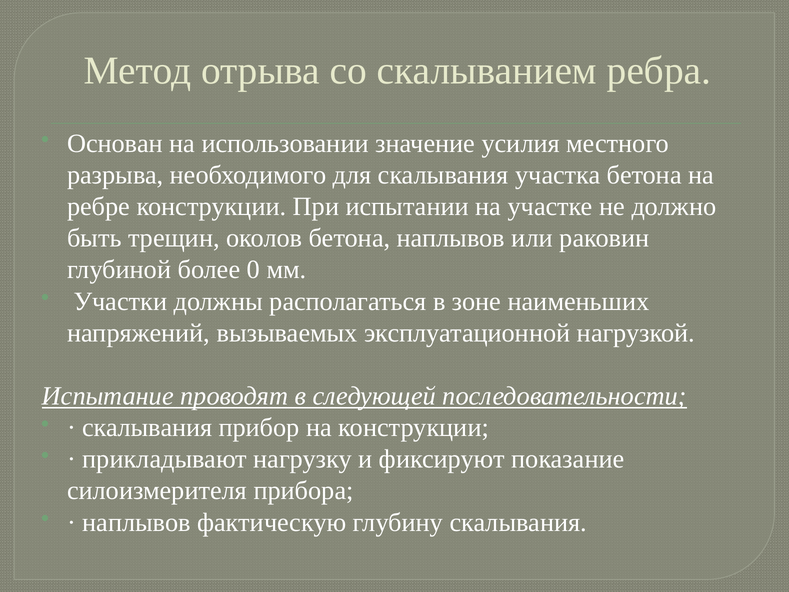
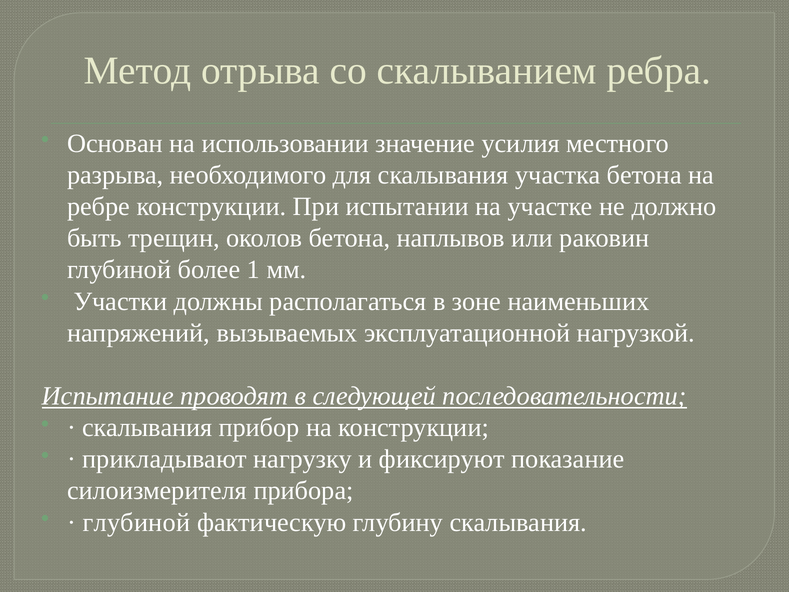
0: 0 -> 1 (253, 270)
наплывов: наплывов -> глубиной (136, 522)
